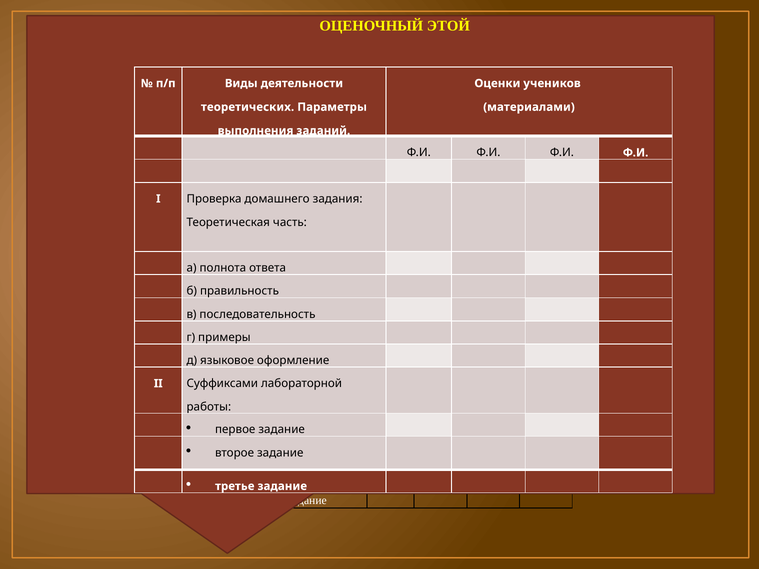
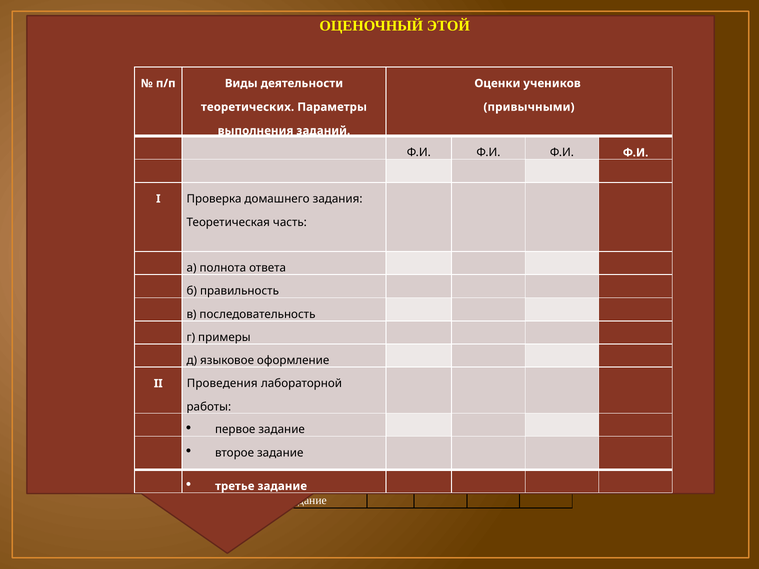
материалами: материалами -> привычными (529, 107)
Суффиксами: Суффиксами -> Проведения (222, 384)
